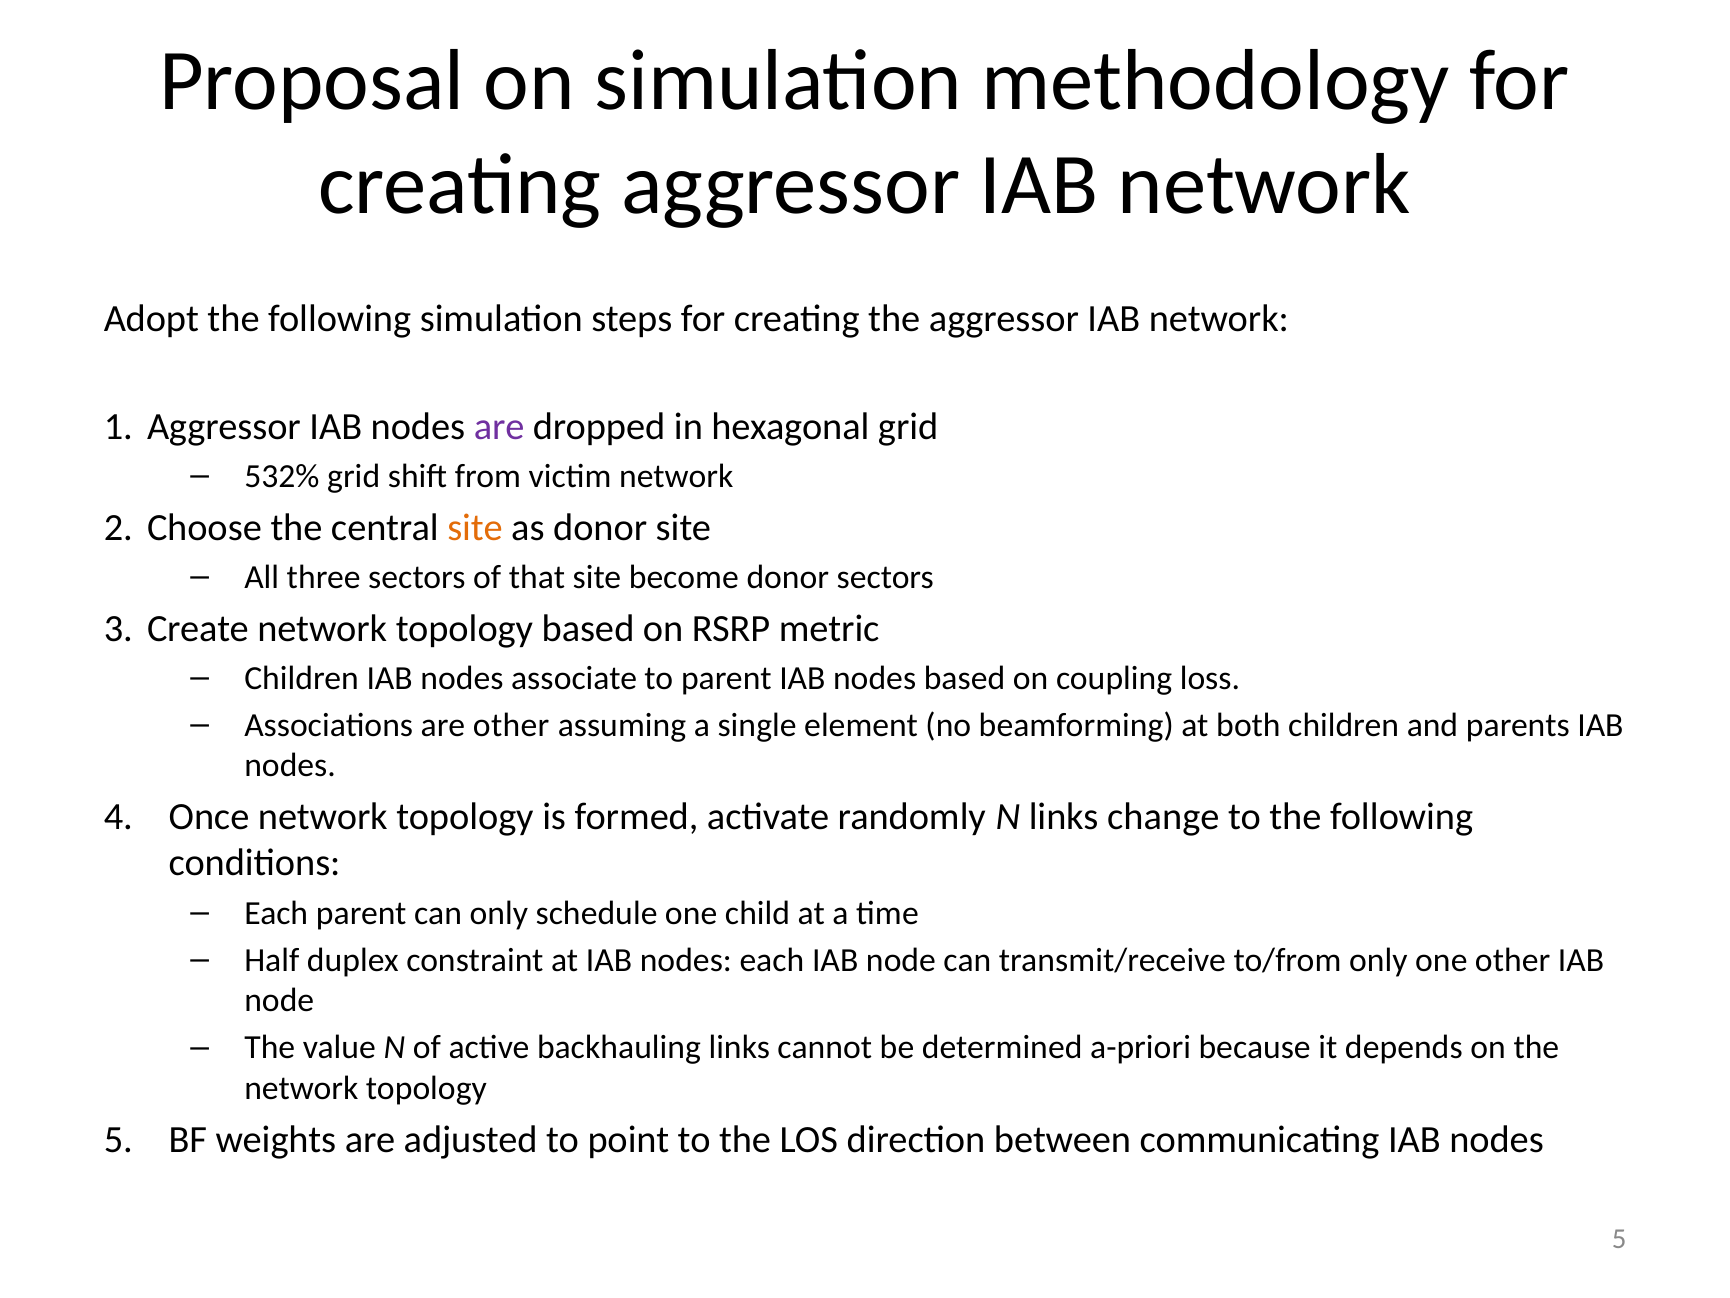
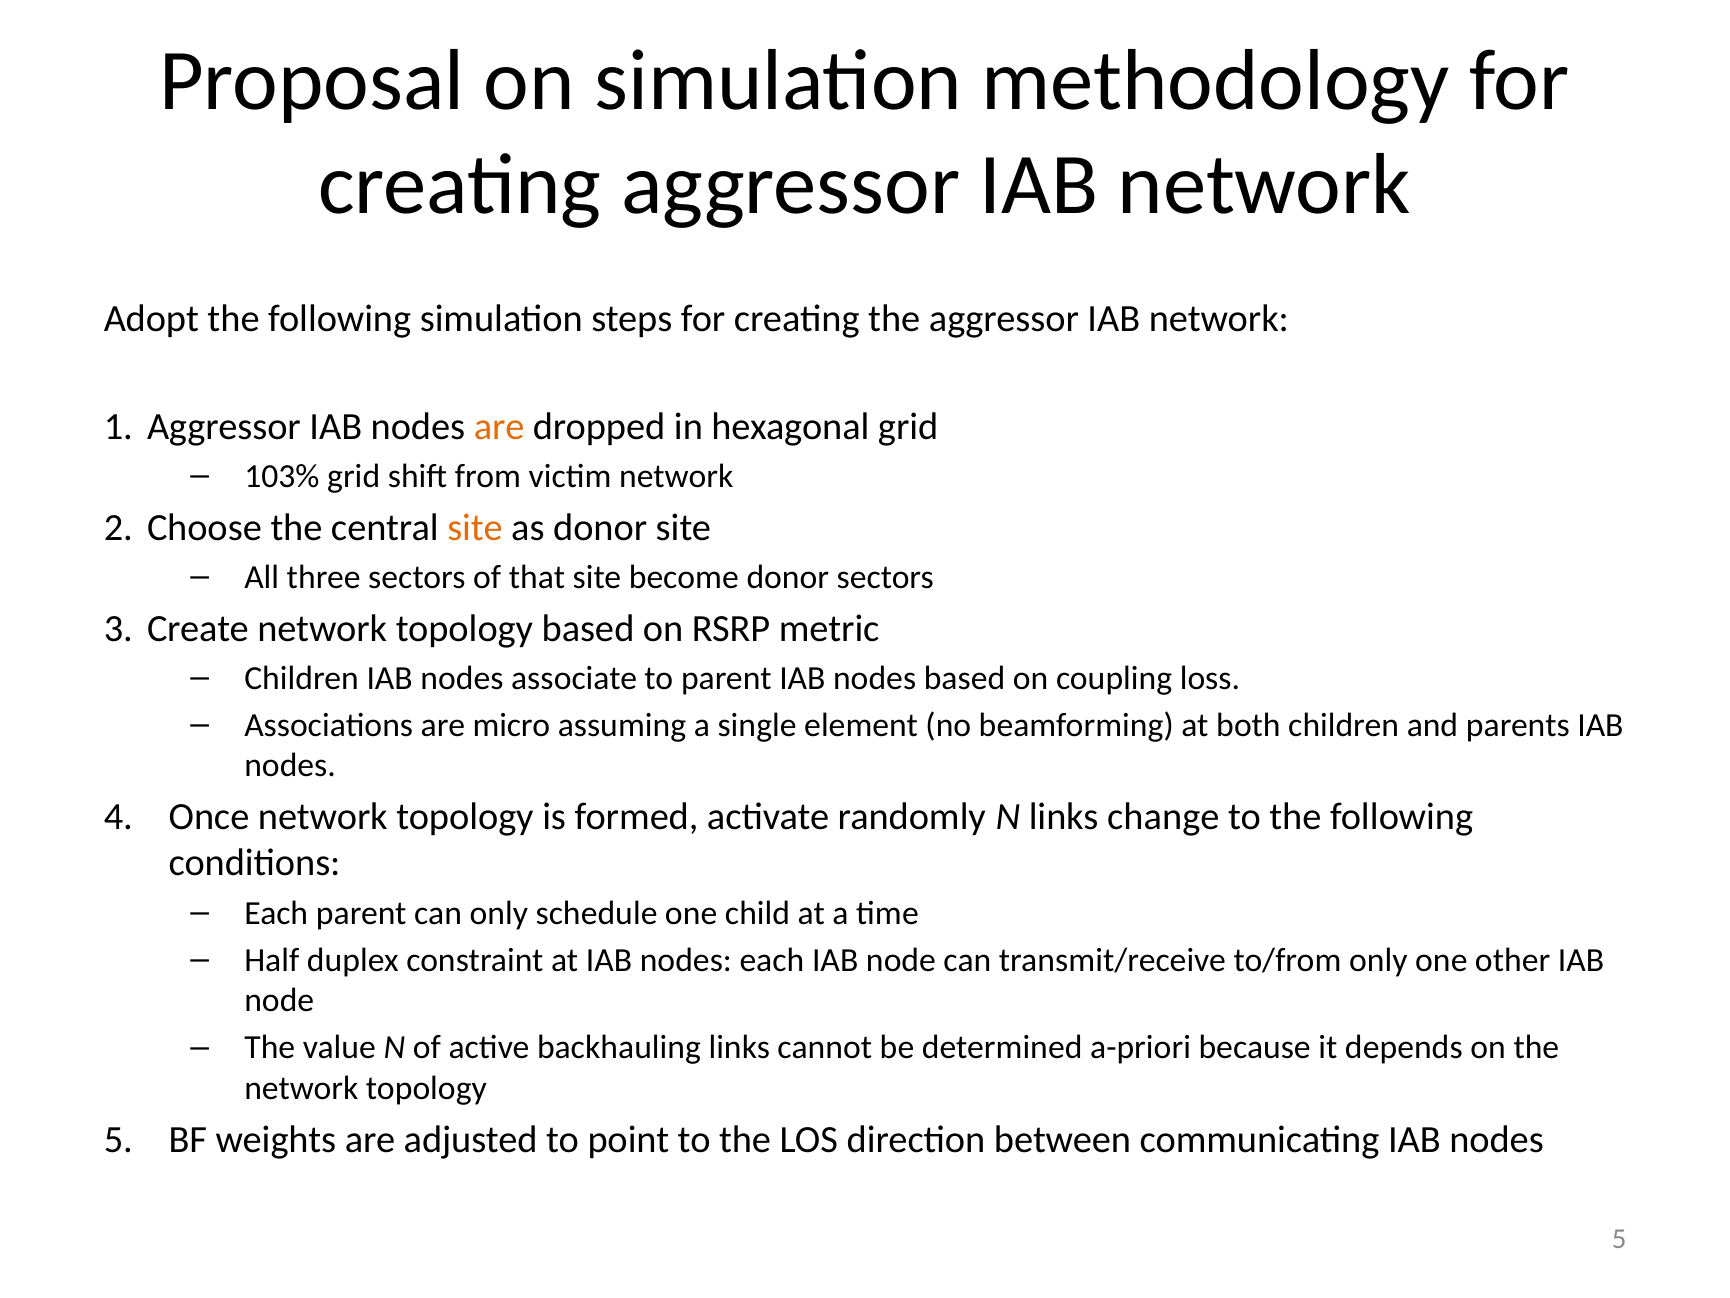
are colour: purple -> orange (499, 426)
532%: 532% -> 103% (282, 476)
are other: other -> micro (511, 725)
